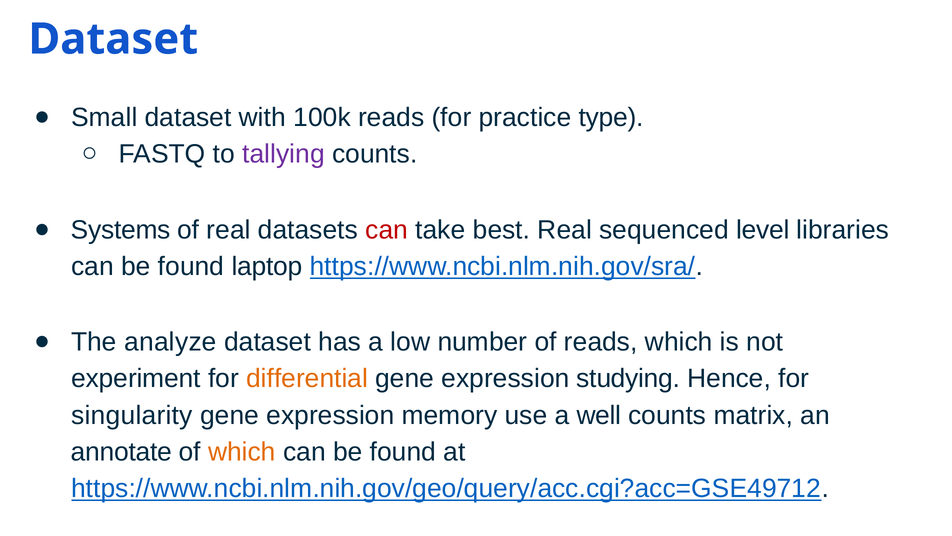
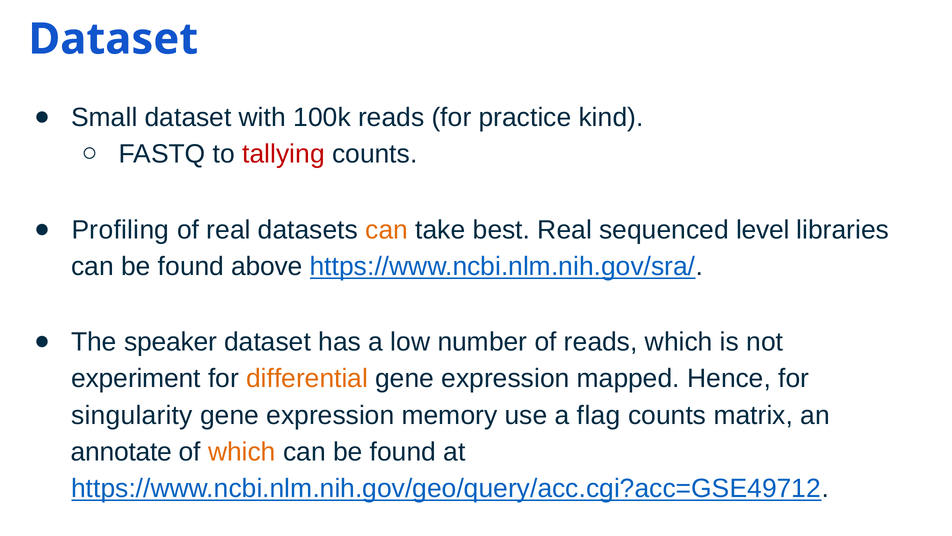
type: type -> kind (611, 117)
tallying colour: purple -> red (284, 154)
Systems: Systems -> Profiling (120, 230)
can colour: red -> orange (387, 230)
laptop: laptop -> above (267, 266)
analyze: analyze -> speaker (171, 342)
studying: studying -> mapped (628, 378)
well: well -> flag (599, 415)
